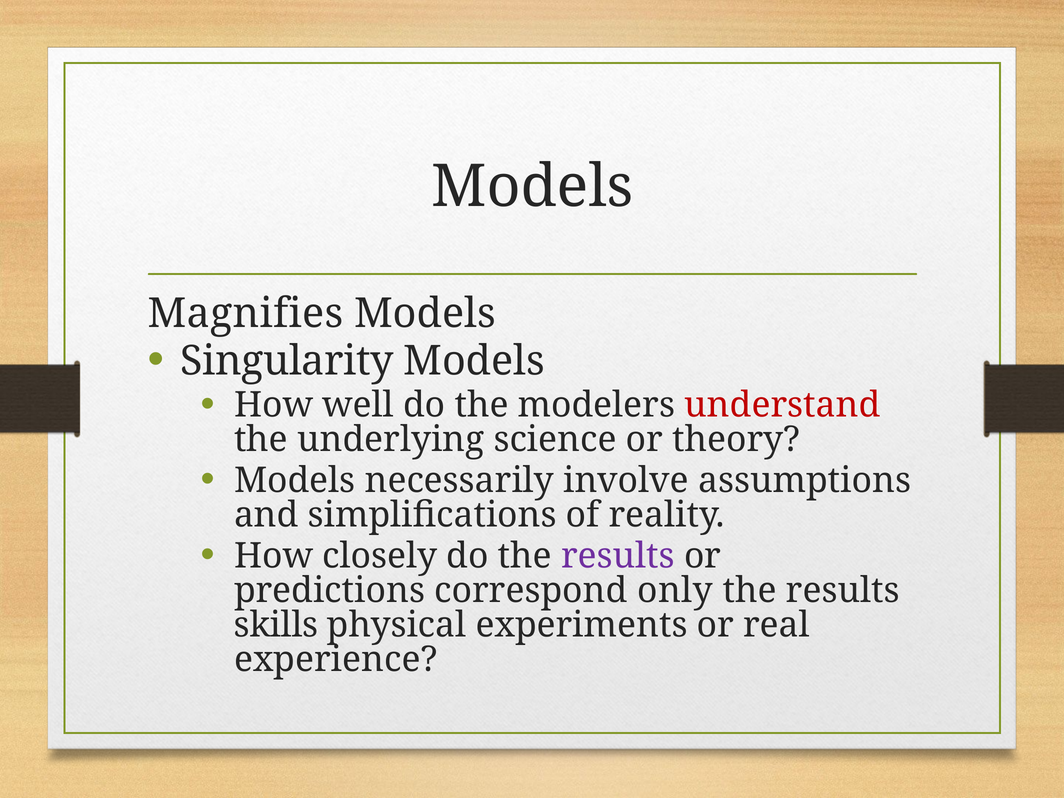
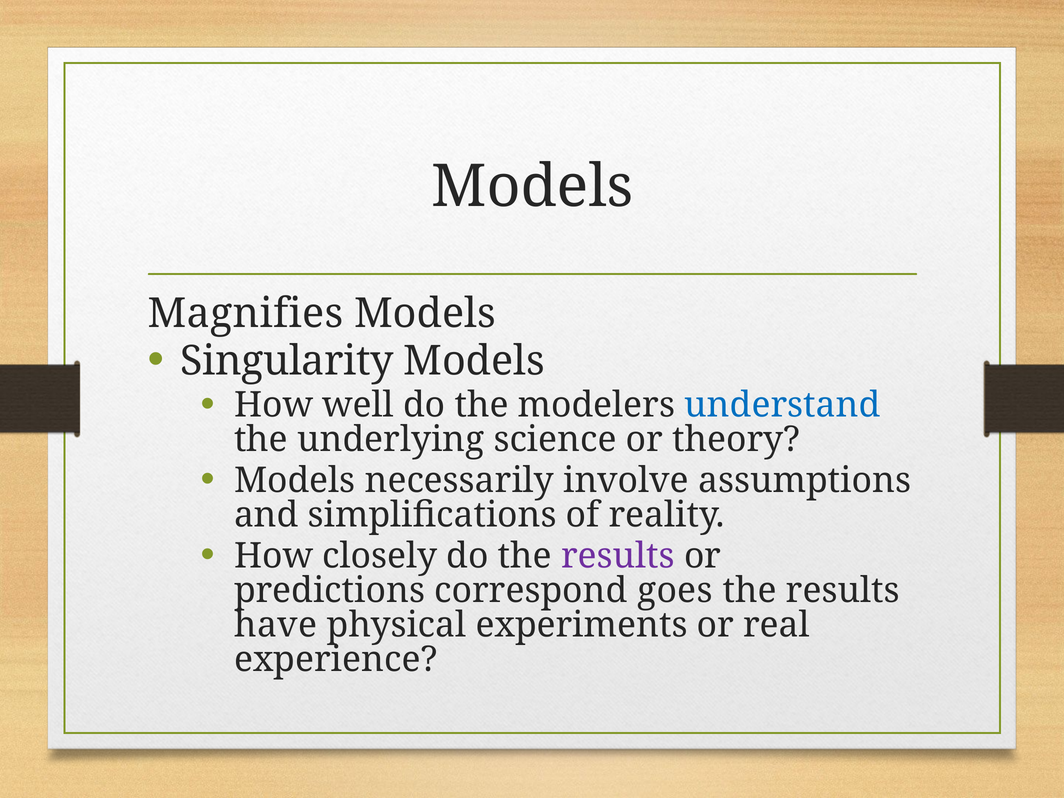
understand colour: red -> blue (782, 405)
only: only -> goes (675, 590)
skills: skills -> have (276, 625)
